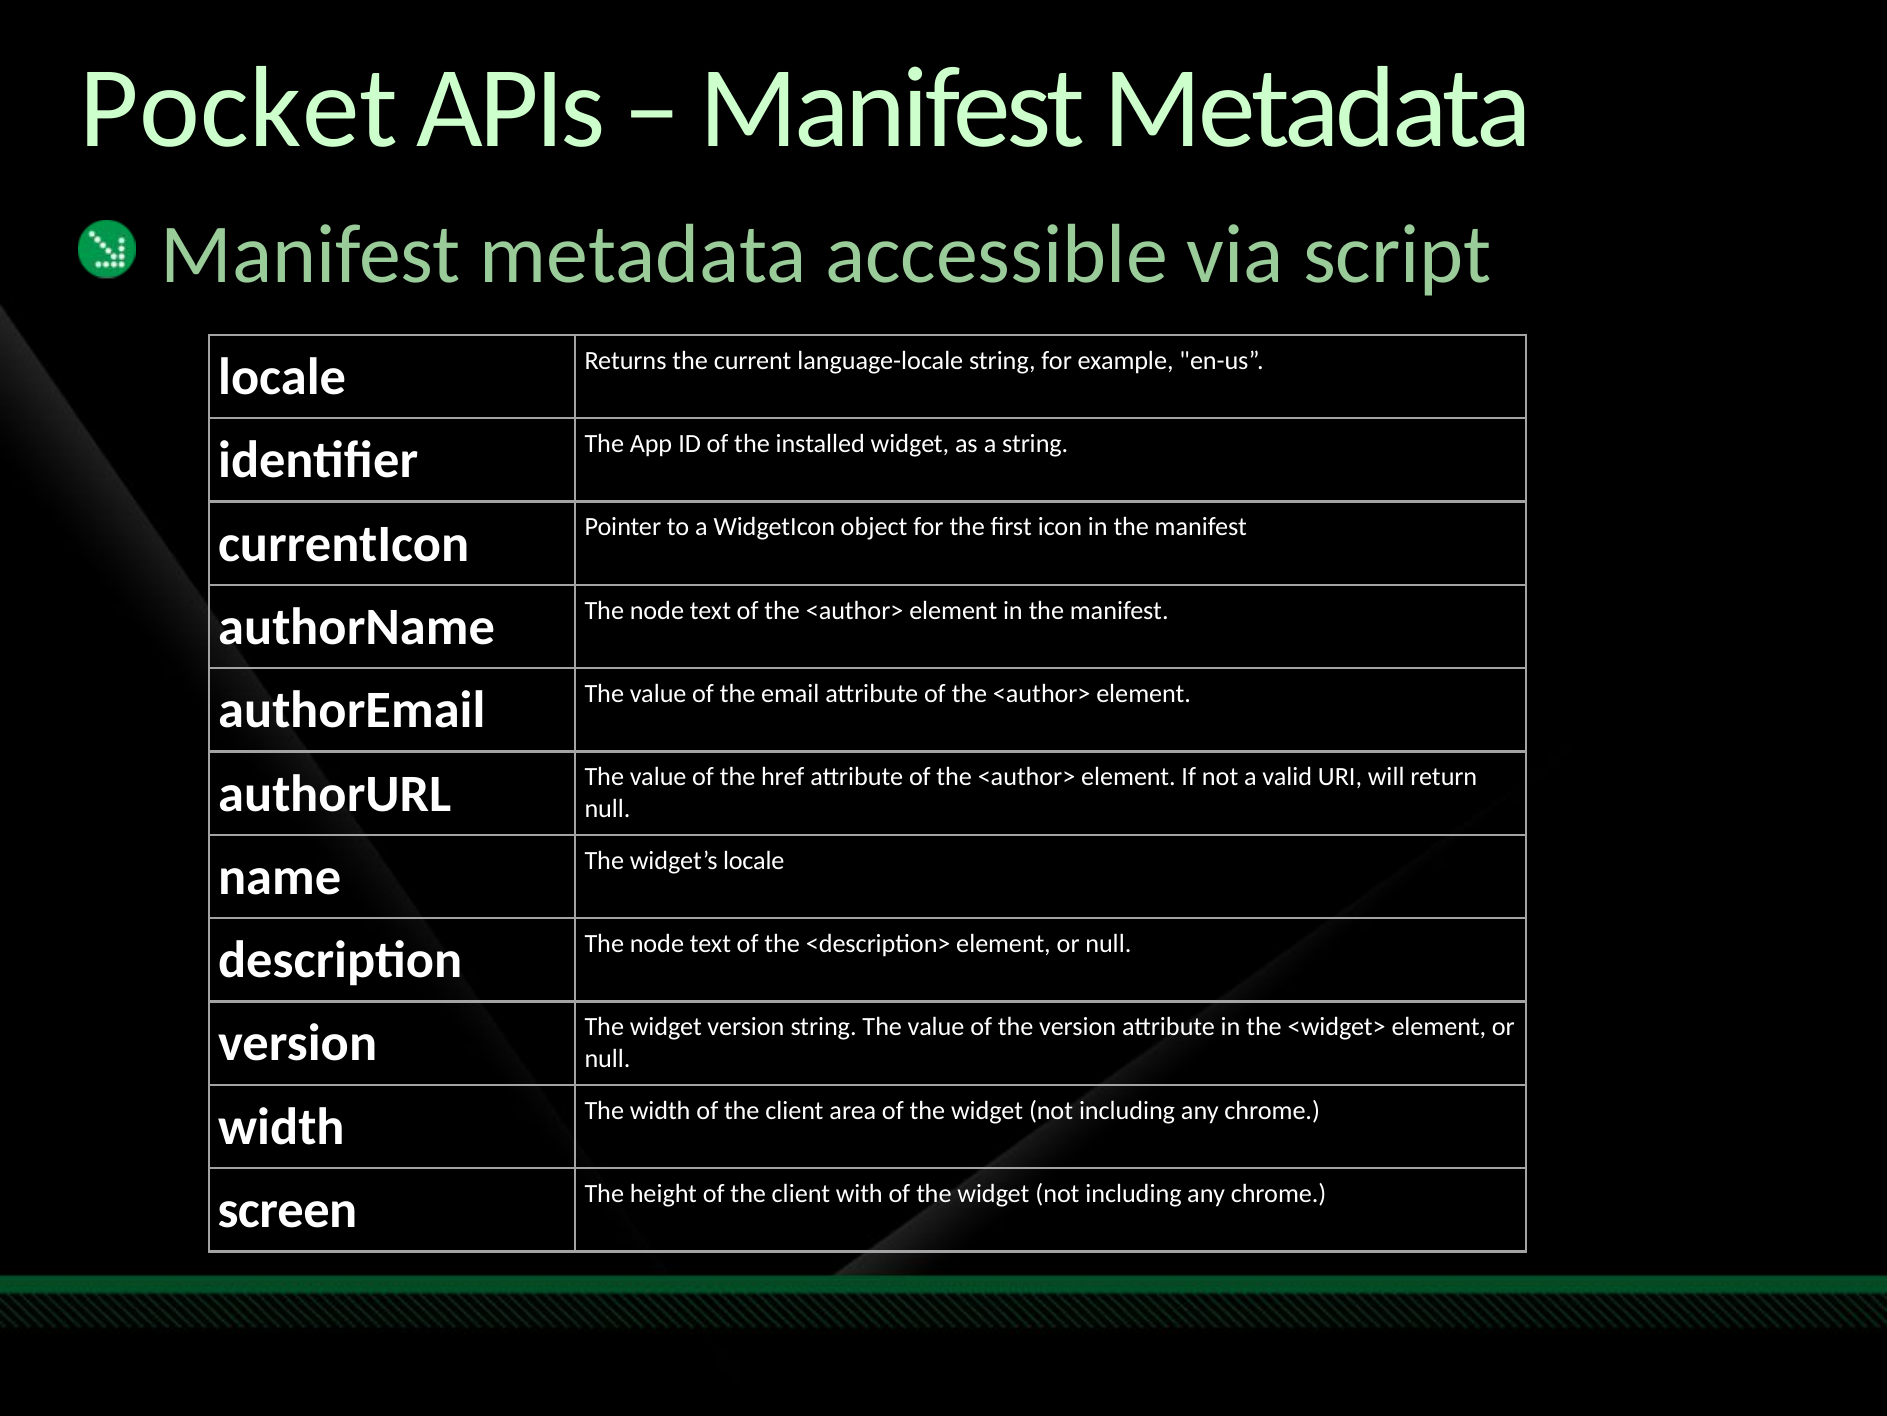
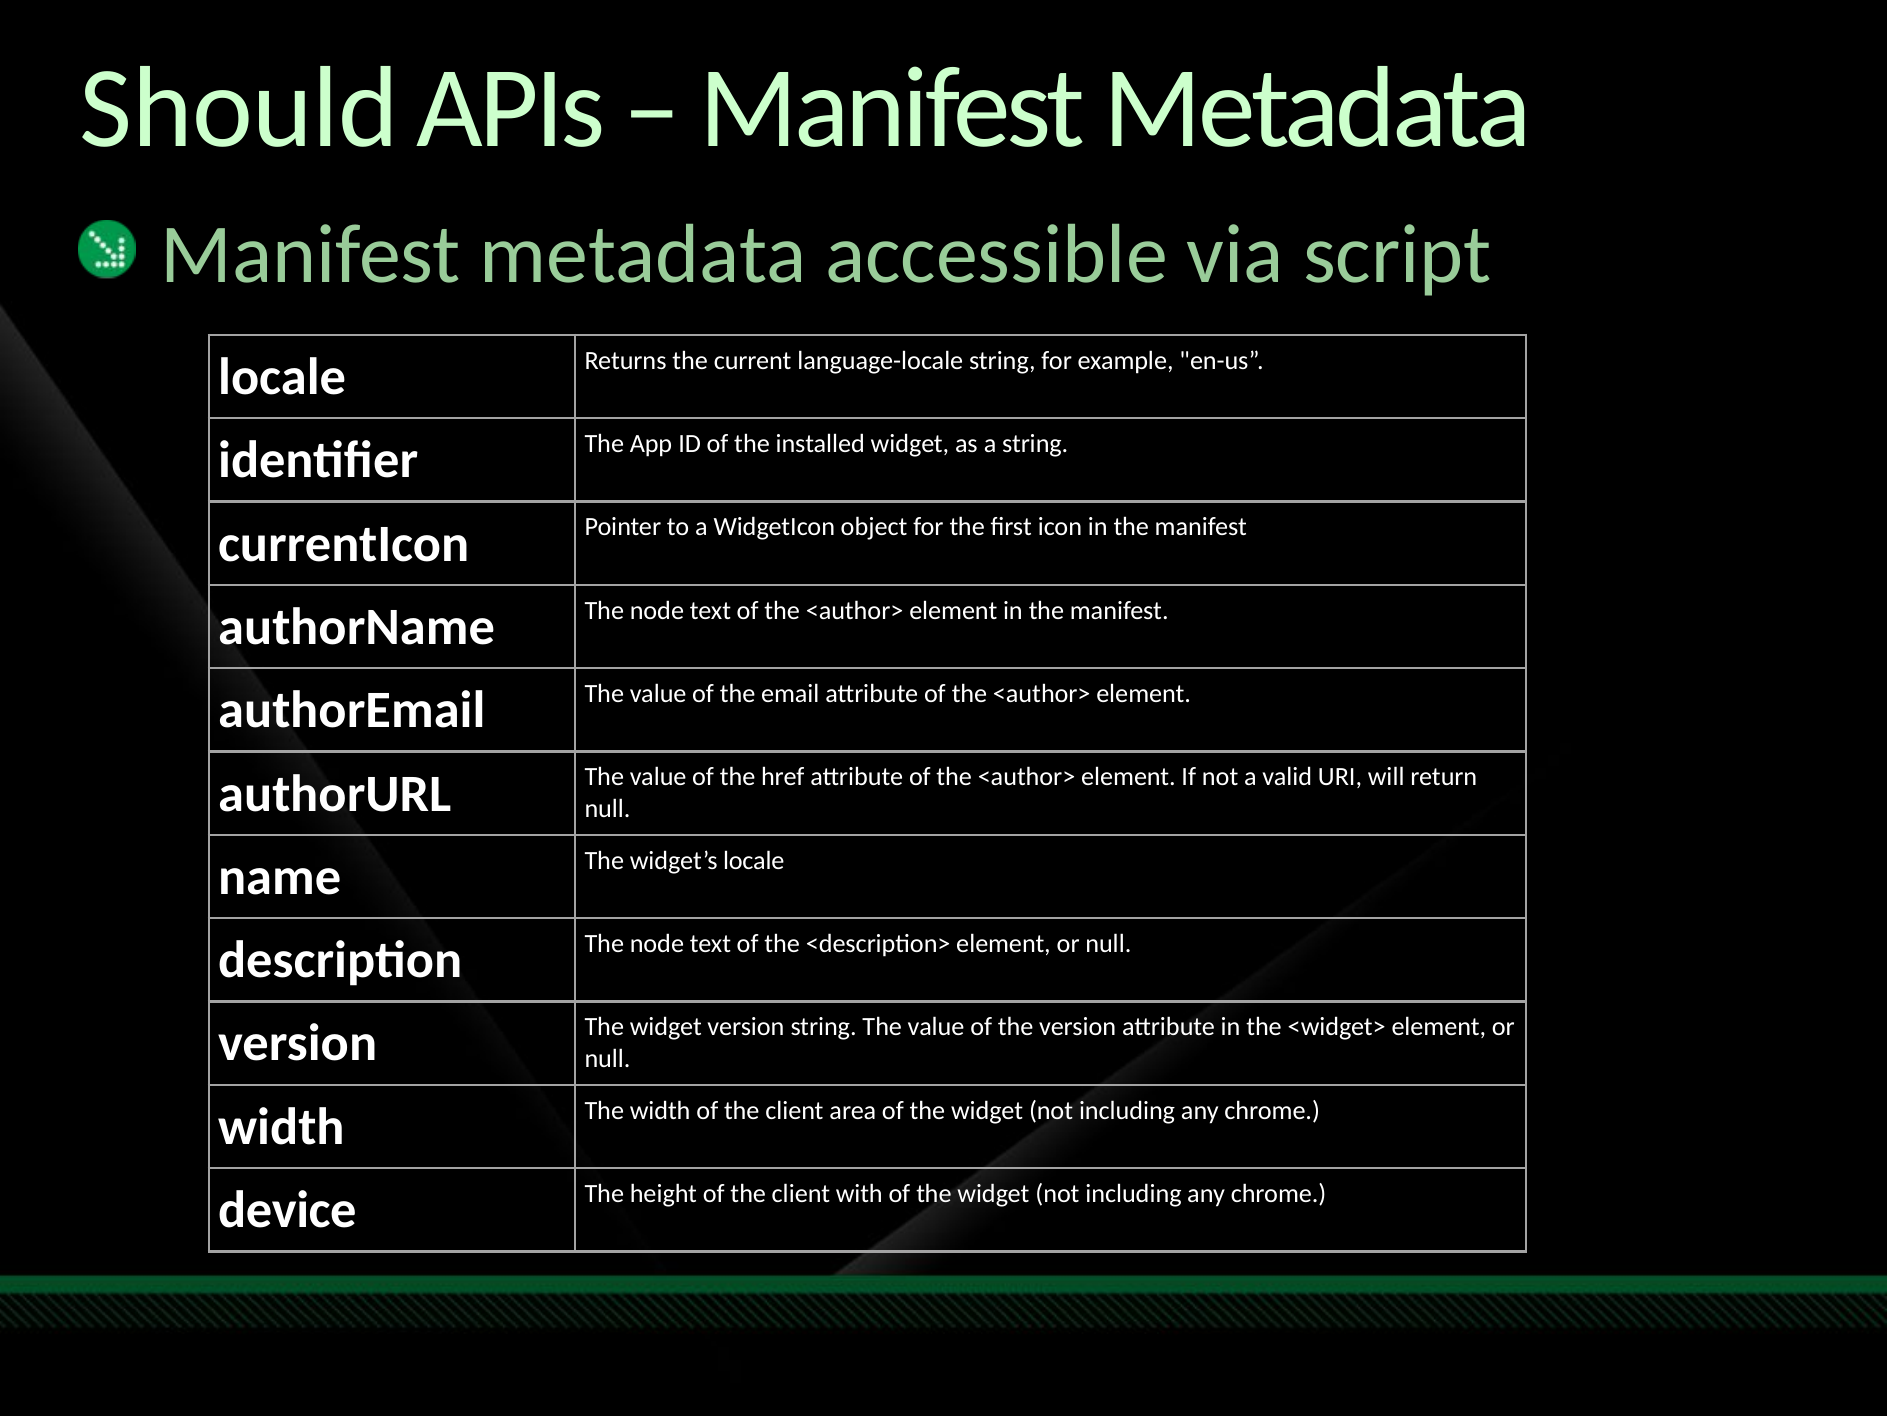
Pocket: Pocket -> Should (239, 109)
screen: screen -> device (287, 1210)
